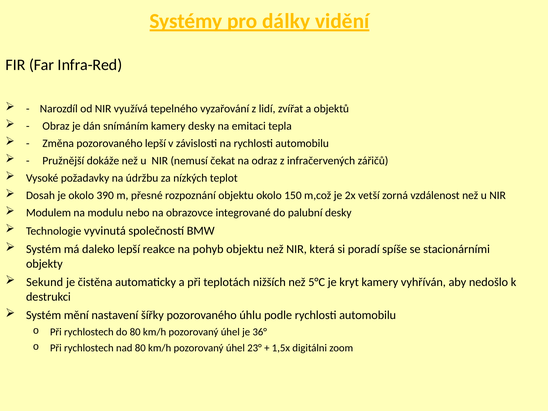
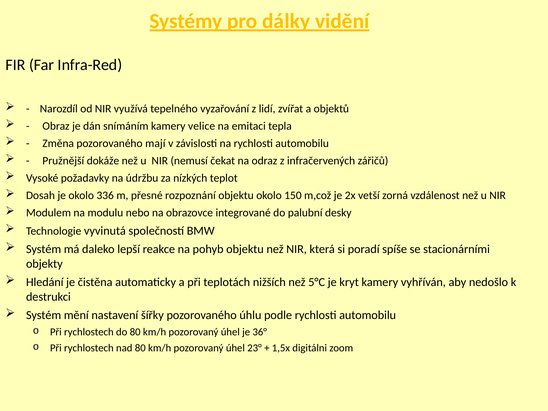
kamery desky: desky -> velice (202, 126)
pozorovaného lepší: lepší -> mají (155, 143)
390: 390 -> 336 (105, 195)
Sekund: Sekund -> Hledání (45, 282)
